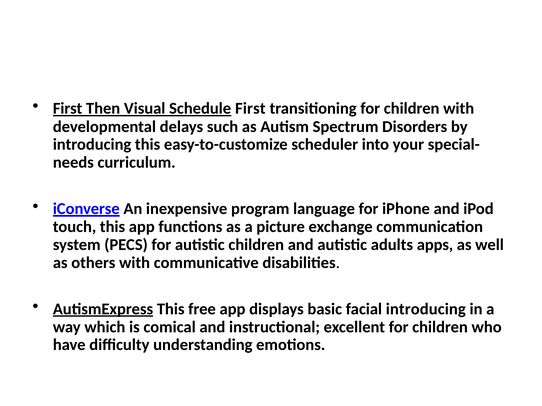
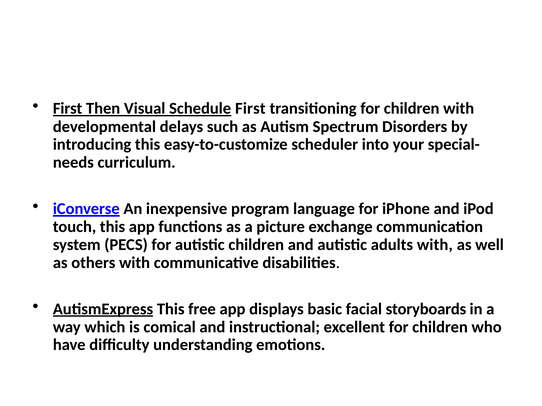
adults apps: apps -> with (435, 245)
facial introducing: introducing -> storyboards (426, 309)
